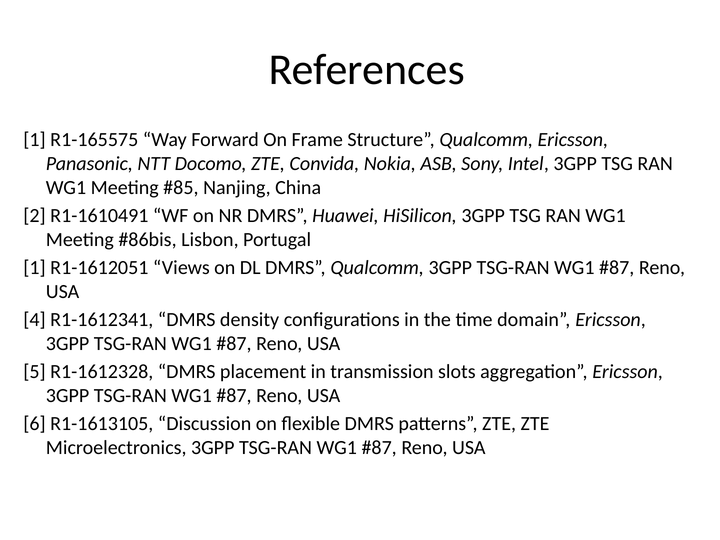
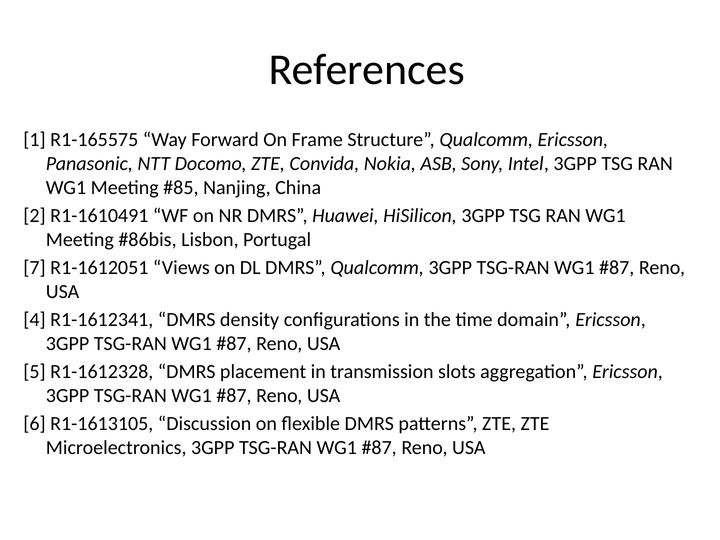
1: 1 -> 7 (35, 268)
